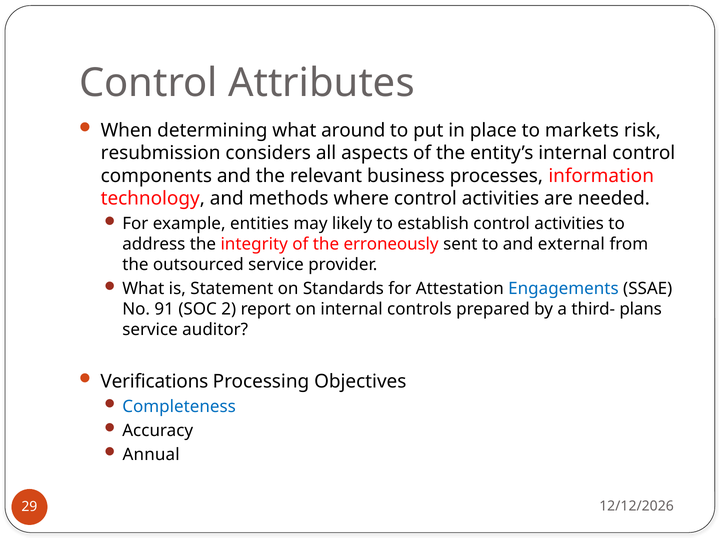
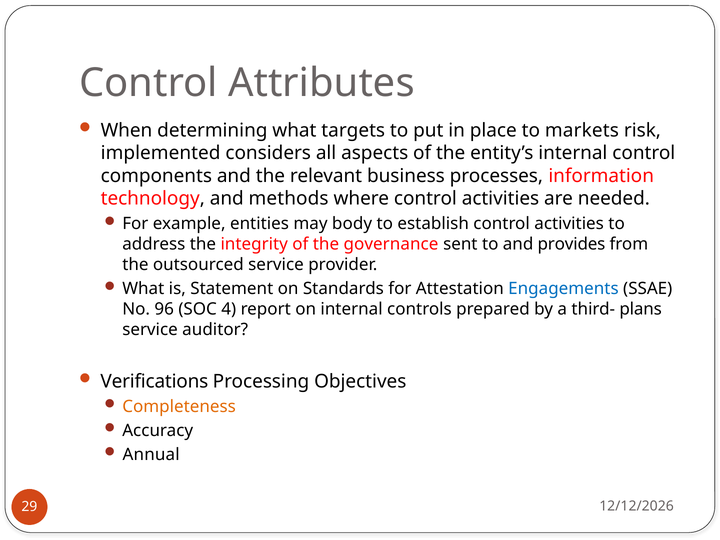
around: around -> targets (353, 130)
resubmission: resubmission -> implemented (161, 153)
likely: likely -> body (352, 224)
erroneously: erroneously -> governance (391, 244)
external: external -> provides (571, 244)
91: 91 -> 96 (164, 309)
2: 2 -> 4 (229, 309)
Completeness colour: blue -> orange (179, 406)
